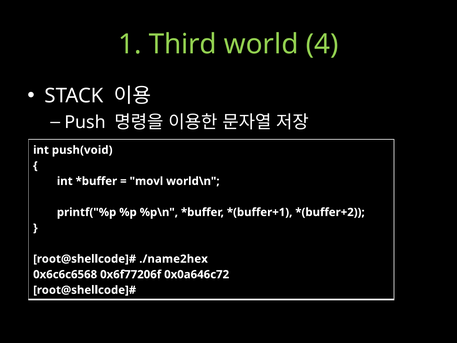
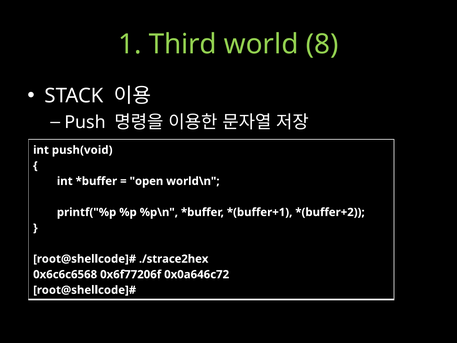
4: 4 -> 8 (322, 44)
movl: movl -> open (146, 181)
./name2hex: ./name2hex -> ./strace2hex (174, 259)
